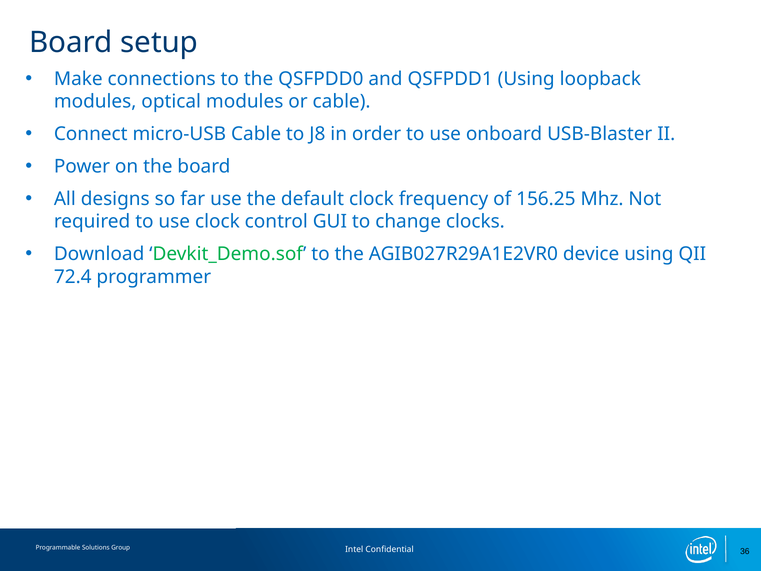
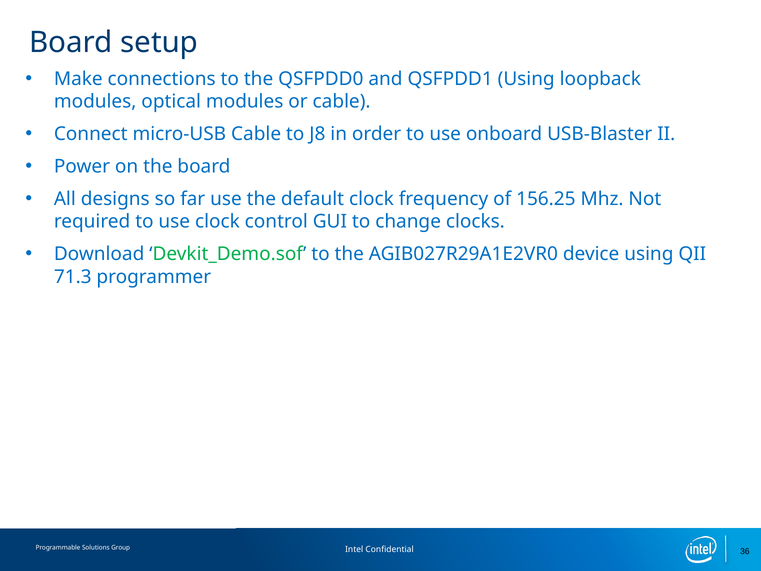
72.4: 72.4 -> 71.3 (73, 277)
